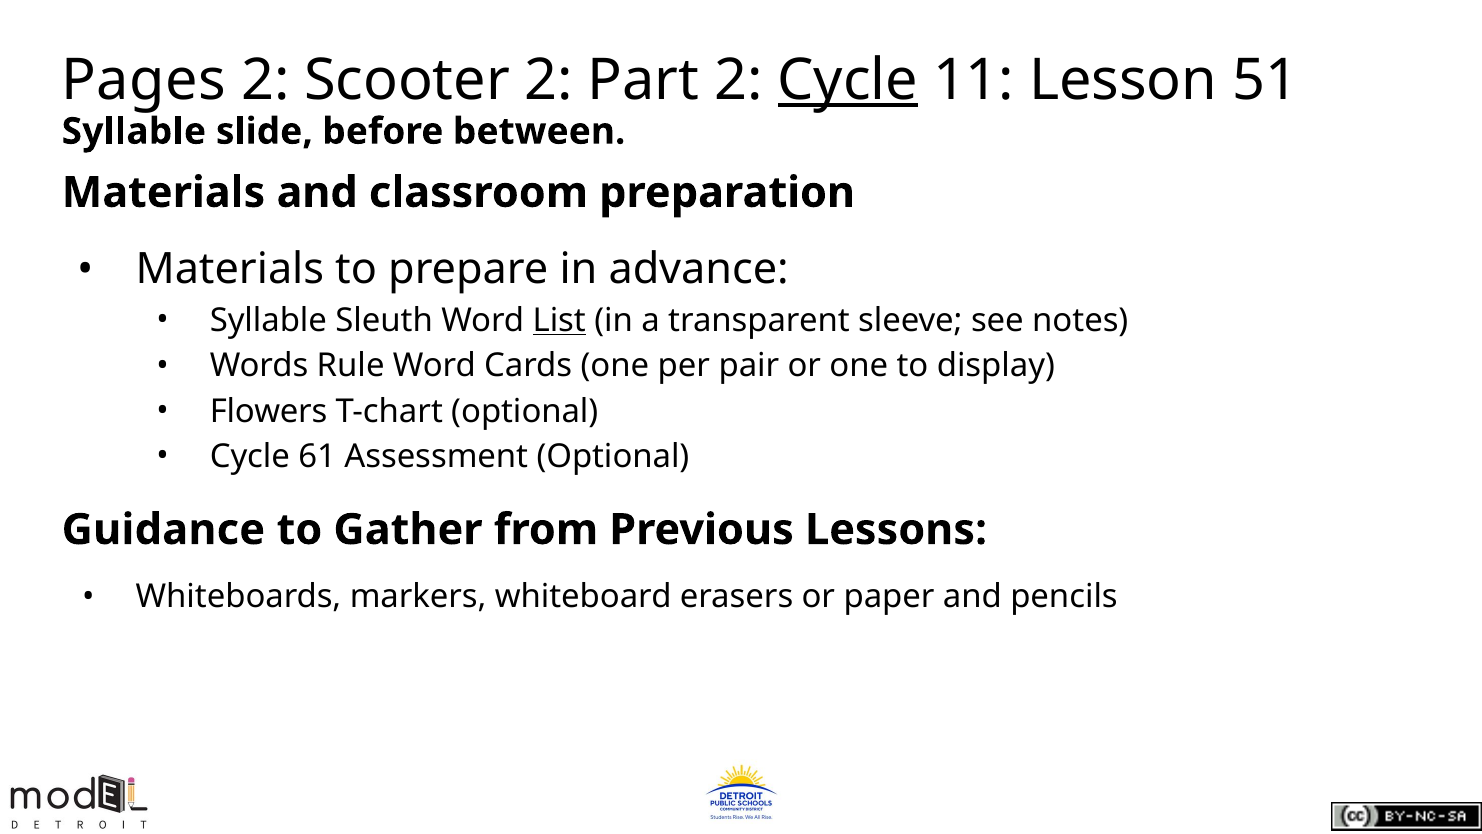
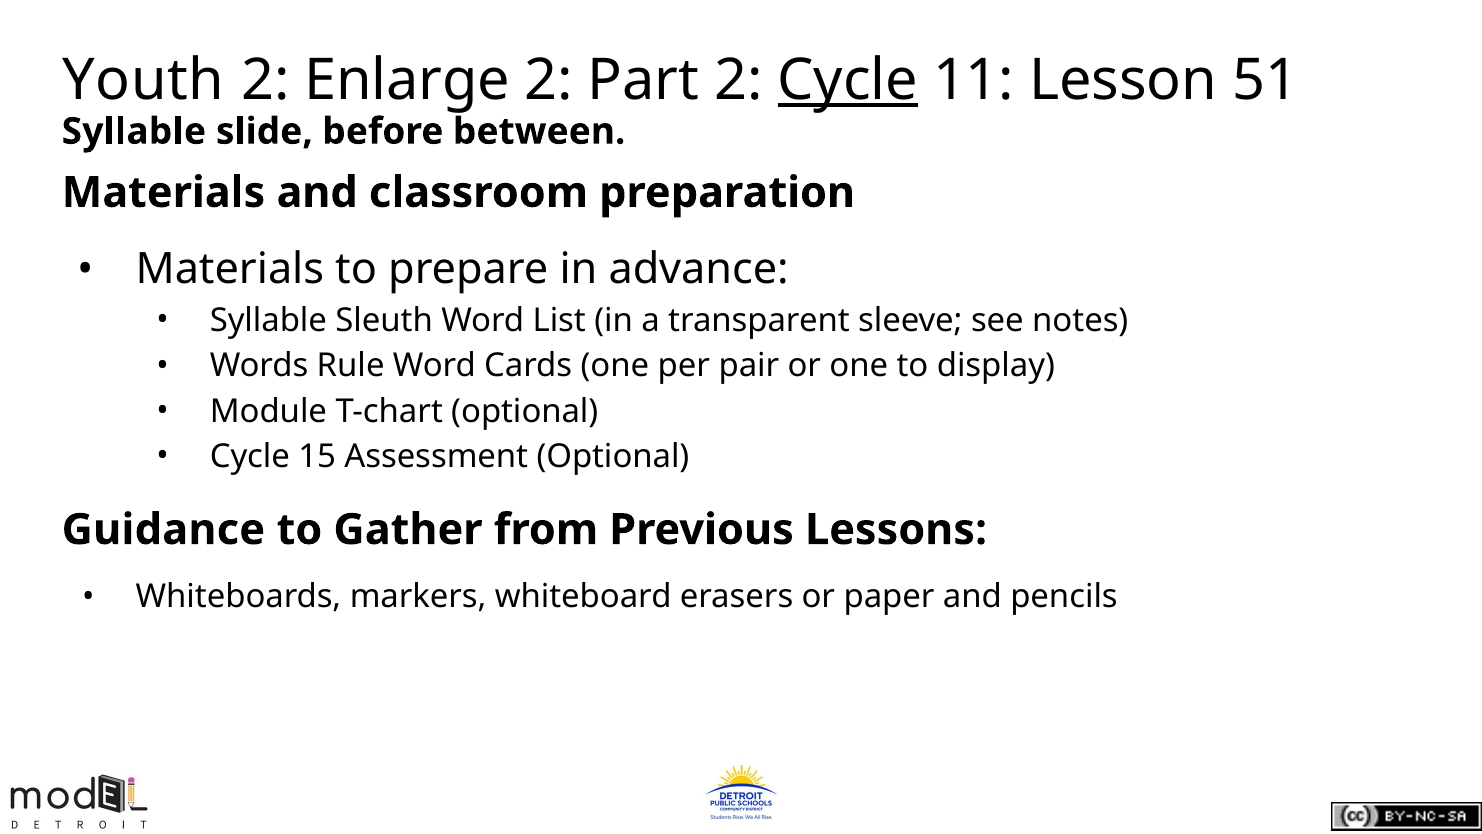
Pages: Pages -> Youth (144, 80)
Scooter: Scooter -> Enlarge (407, 80)
List underline: present -> none (559, 320)
Flowers: Flowers -> Module (268, 411)
61: 61 -> 15 (317, 456)
